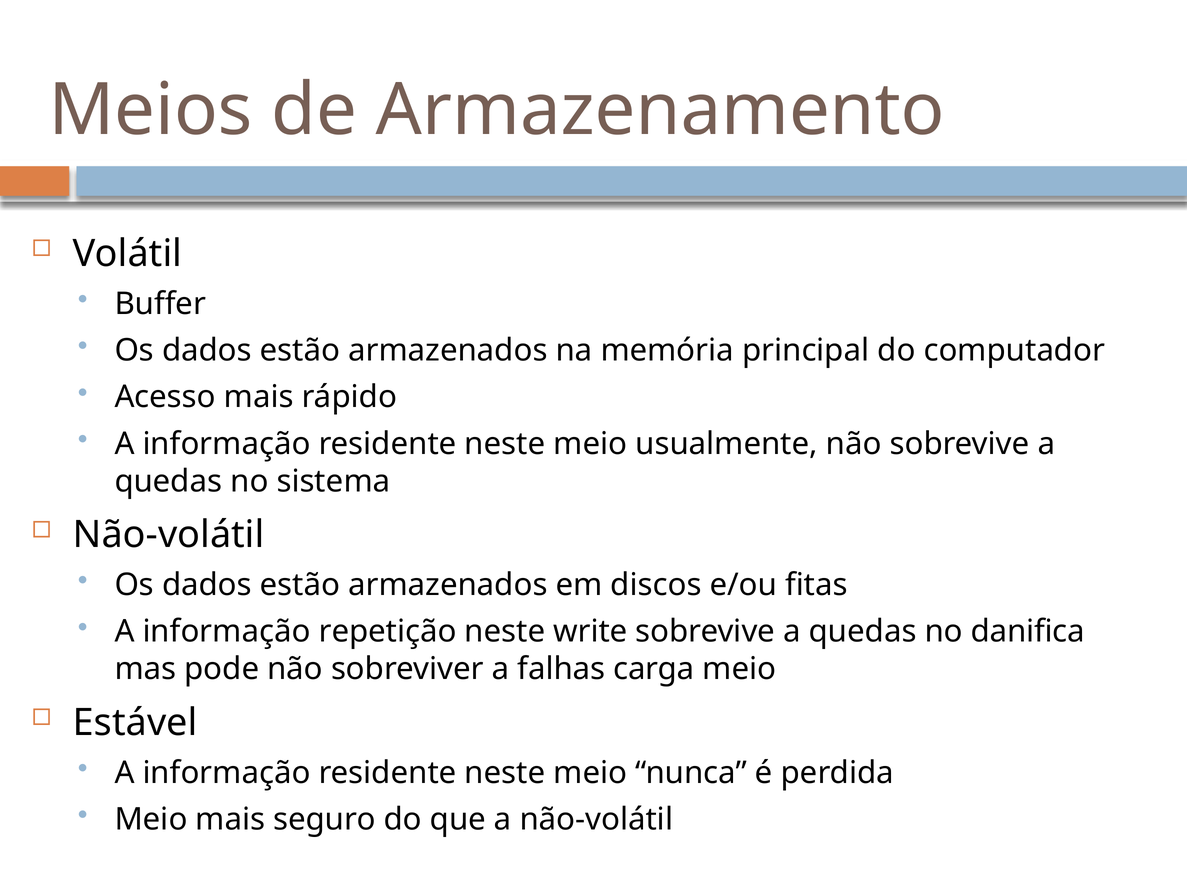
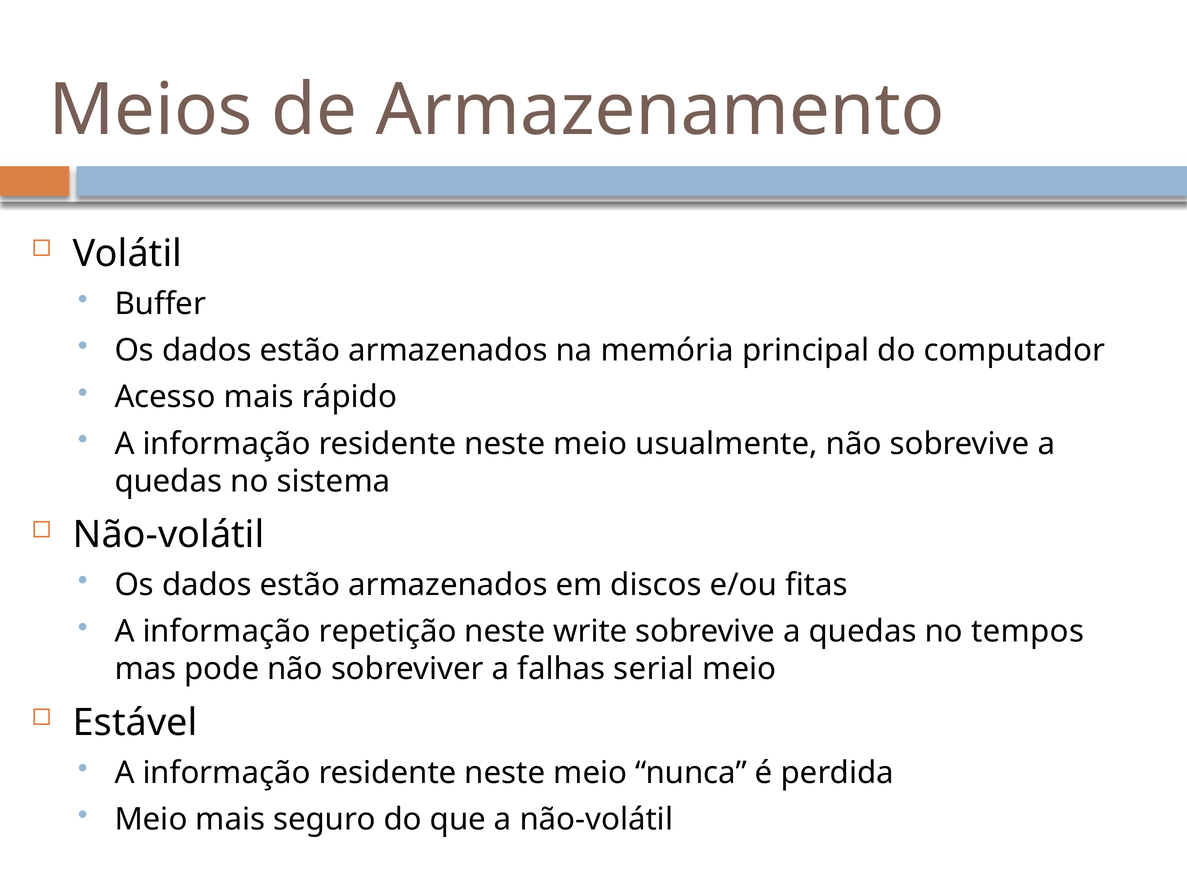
danifica: danifica -> tempos (1028, 632)
carga: carga -> serial (654, 669)
